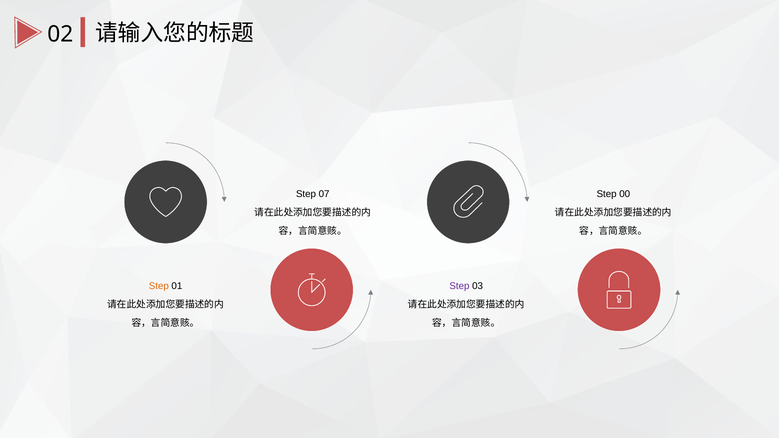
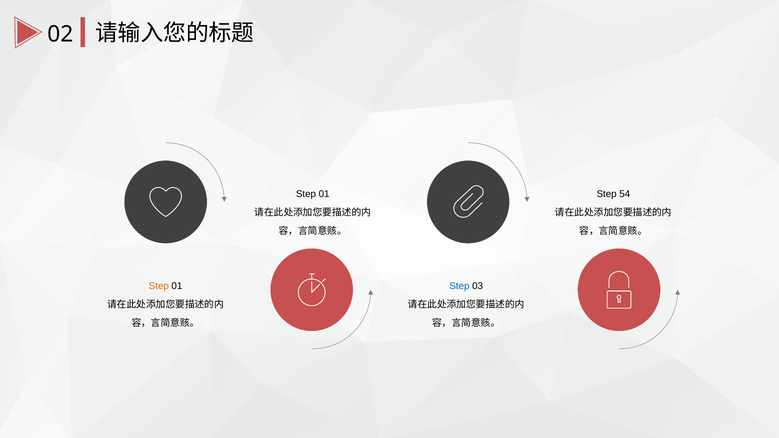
07: 07 -> 01 (324, 194)
00: 00 -> 54 (625, 194)
Step colour: purple -> blue (459, 286)
